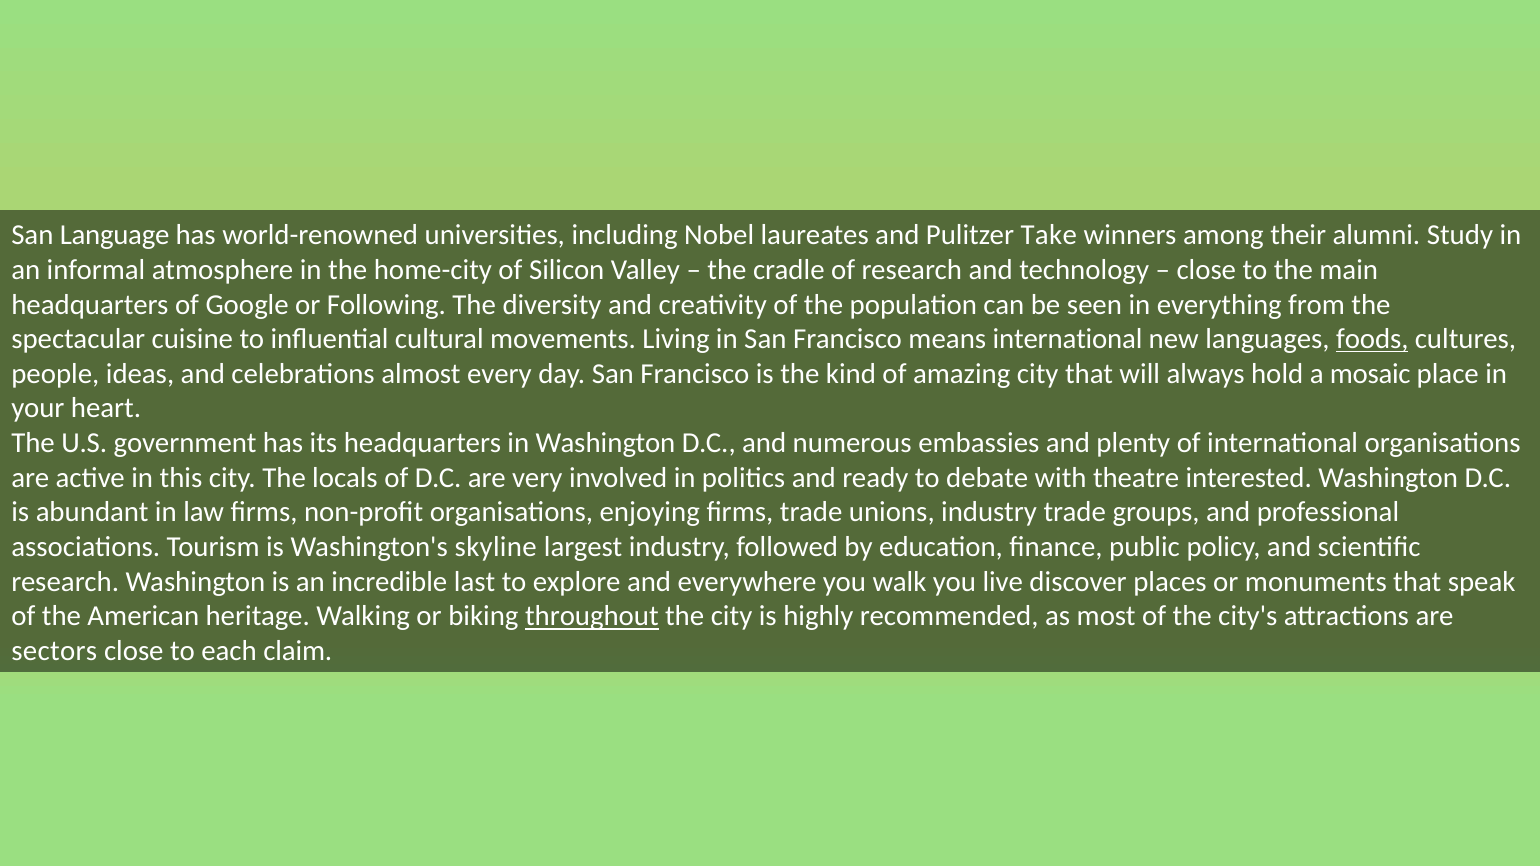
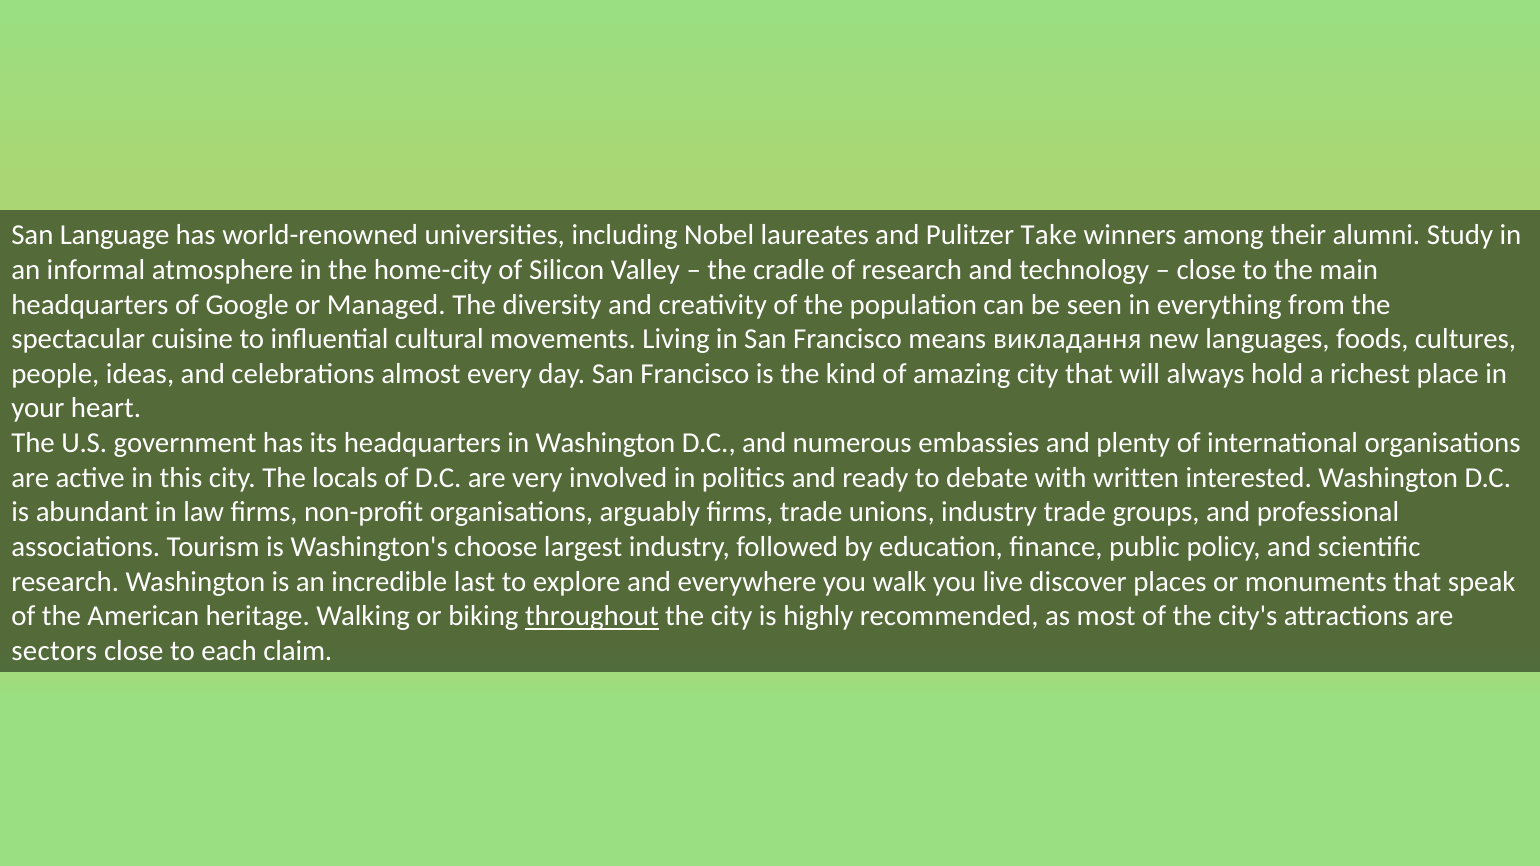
Following: Following -> Managed (386, 305)
means international: international -> викладання (1067, 339)
foods underline: present -> none (1372, 339)
mosaic: mosaic -> richest (1370, 374)
theatre: theatre -> written (1136, 478)
enjoying: enjoying -> arguably (650, 513)
skyline: skyline -> choose (496, 547)
